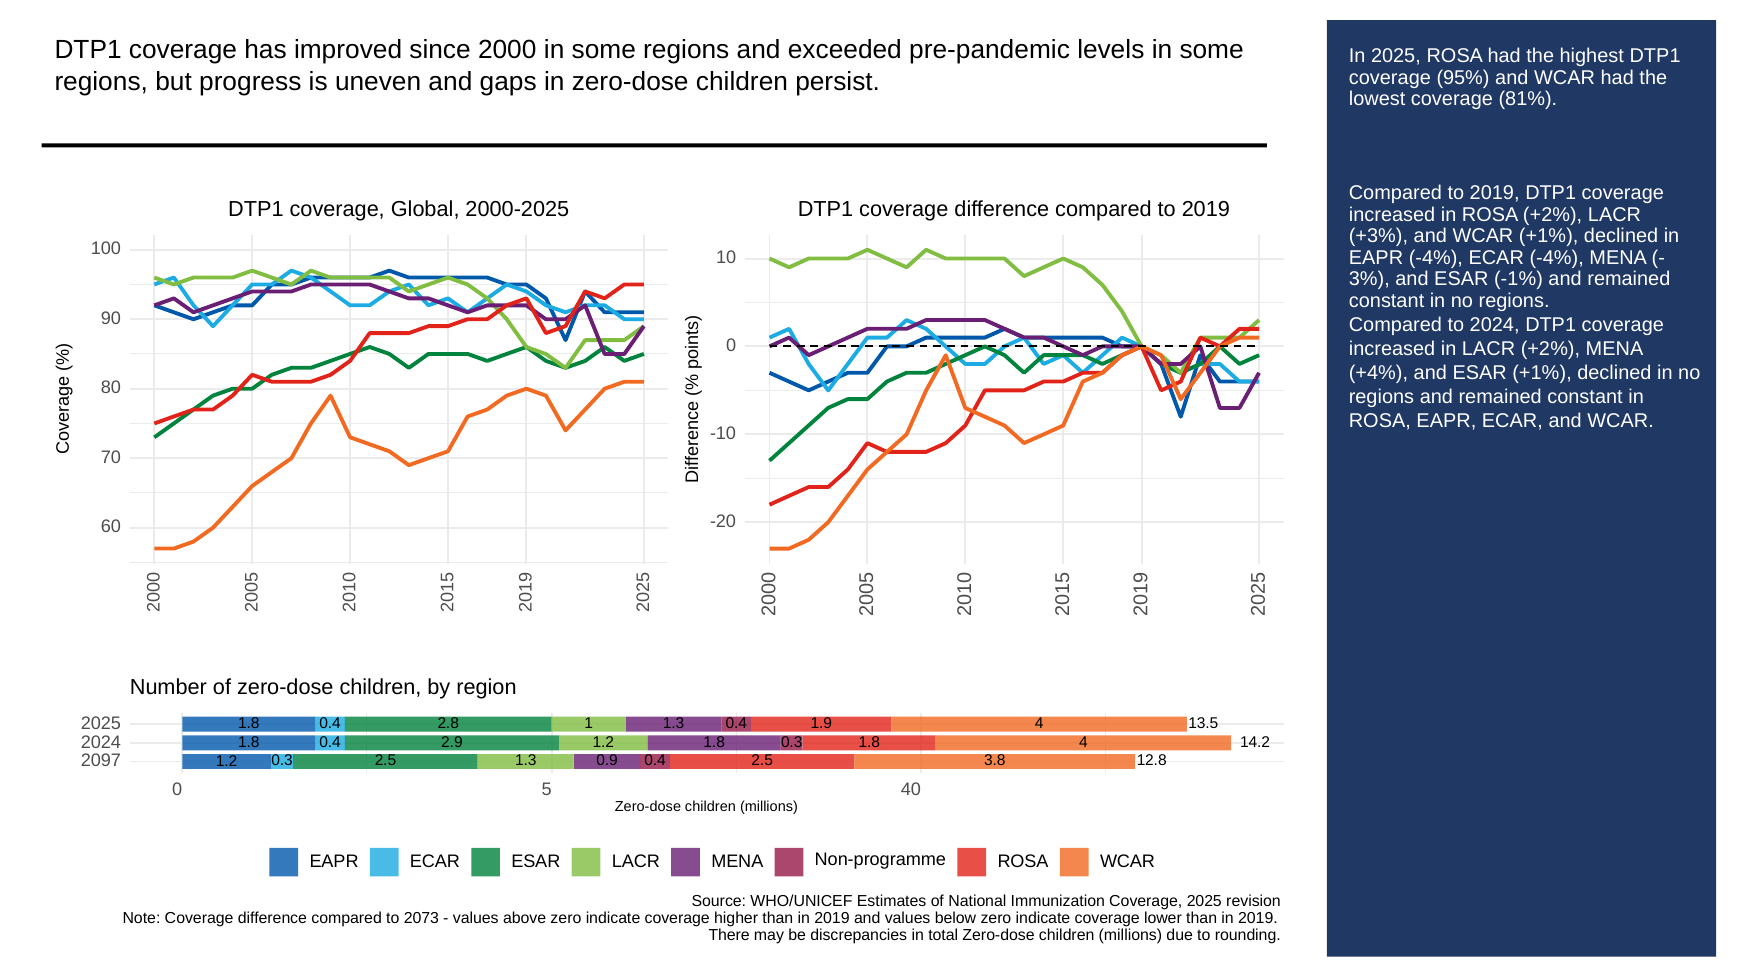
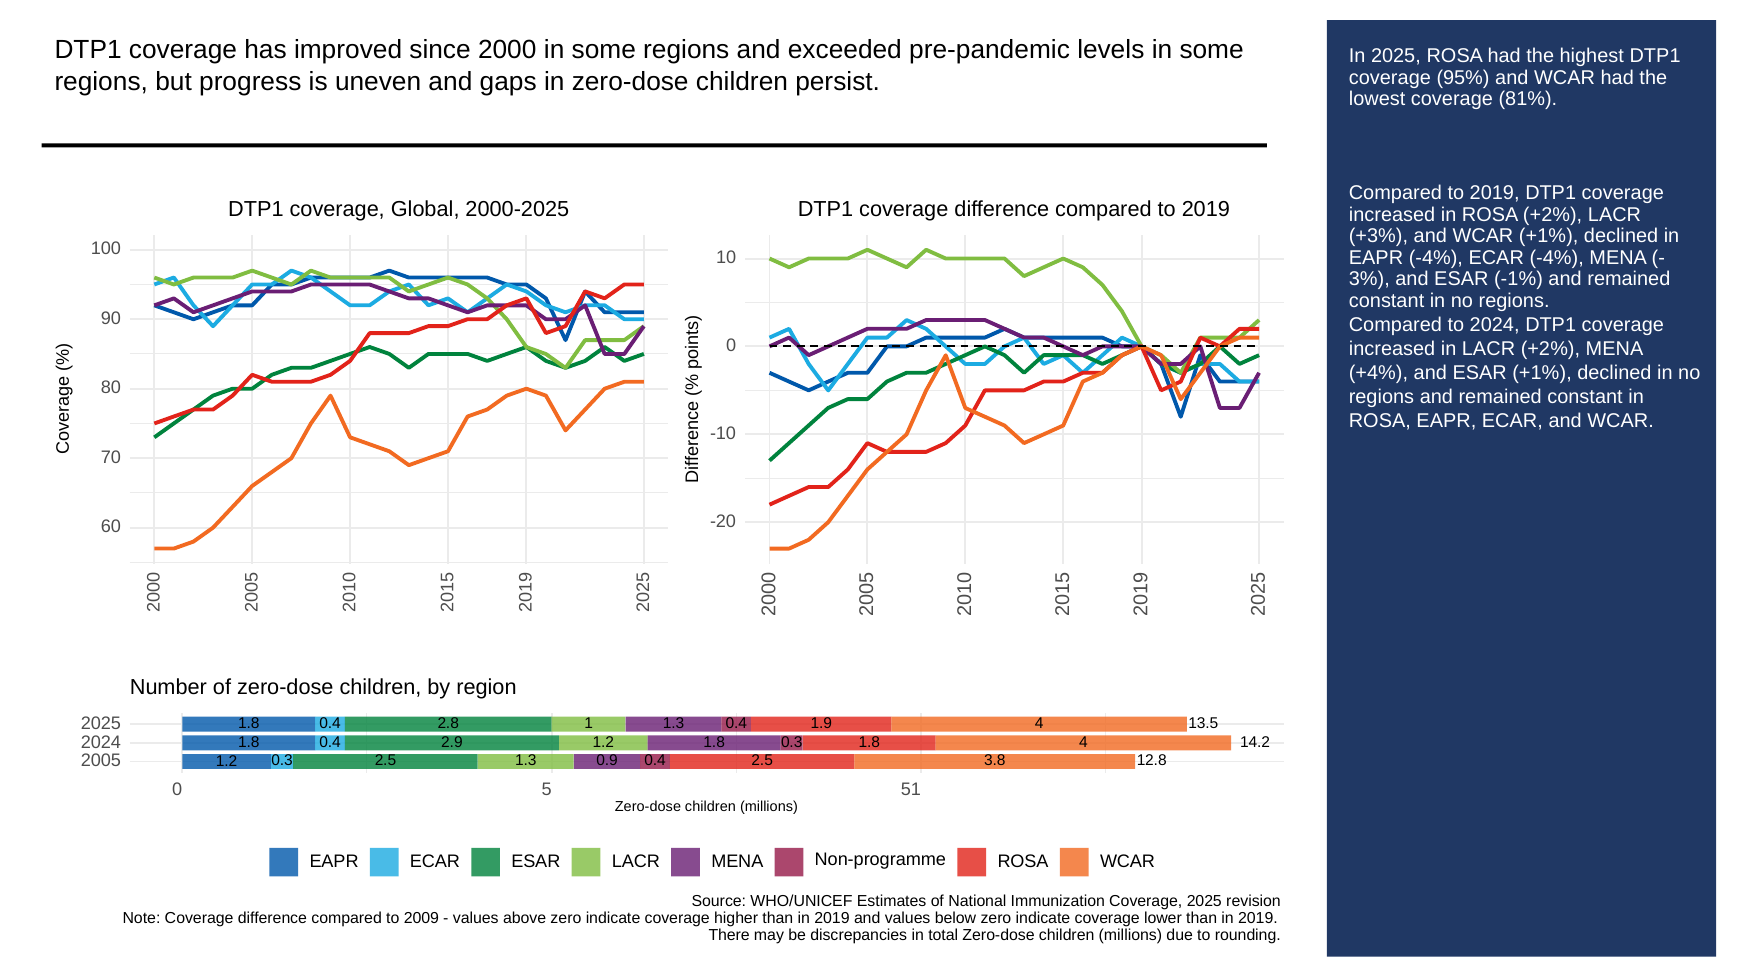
2097: 2097 -> 2005 (101, 761)
40: 40 -> 51 (911, 790)
2073: 2073 -> 2009 (421, 919)
